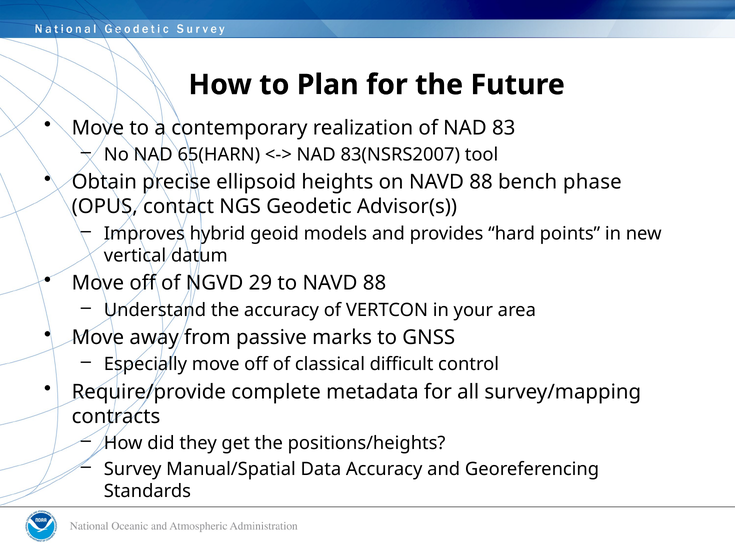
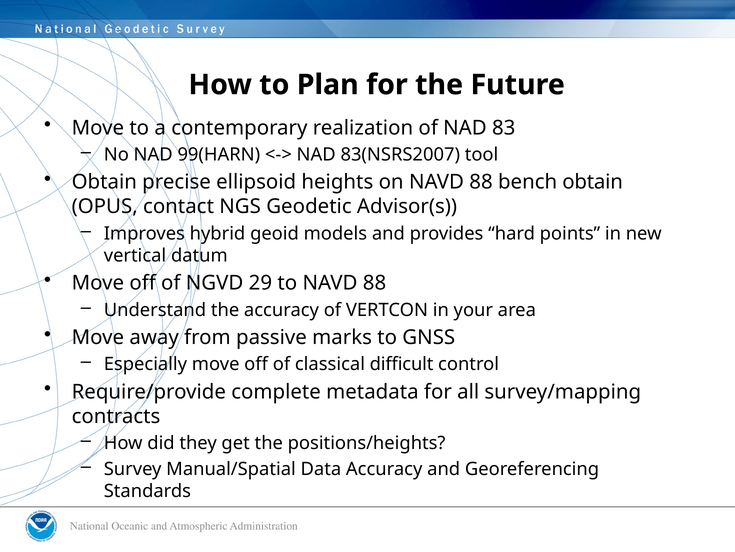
65(HARN: 65(HARN -> 99(HARN (219, 154)
bench phase: phase -> obtain (593, 182)
